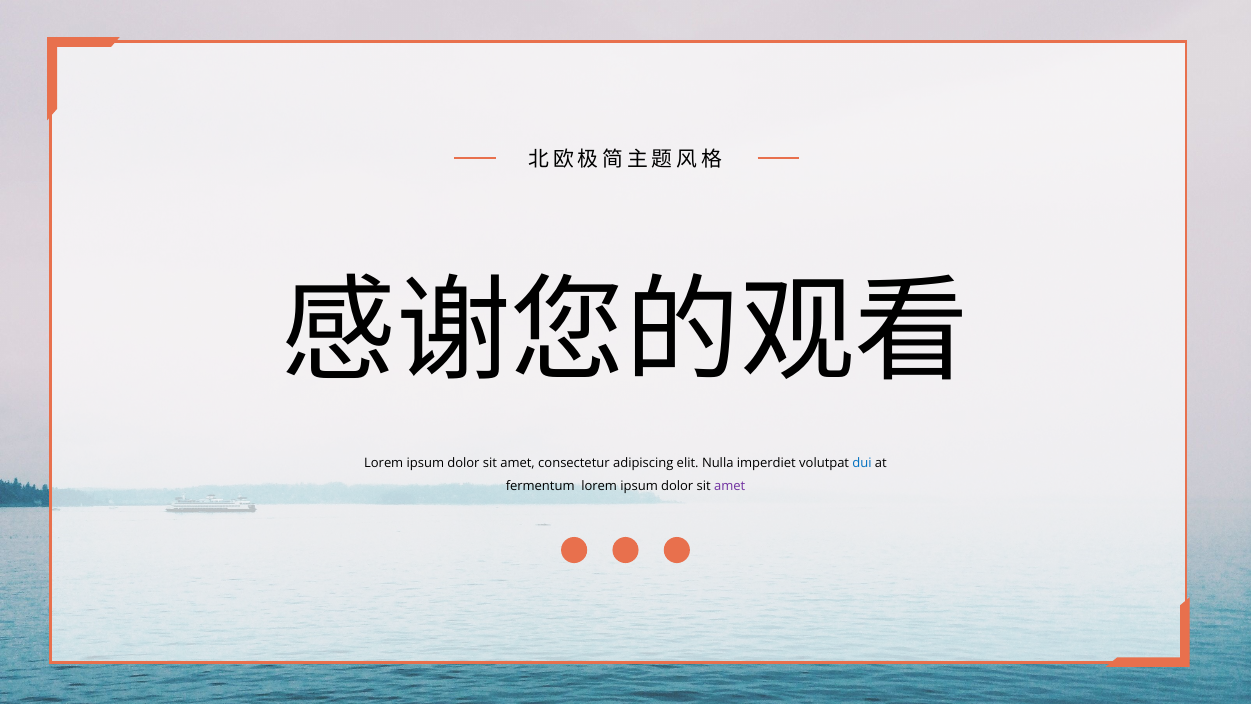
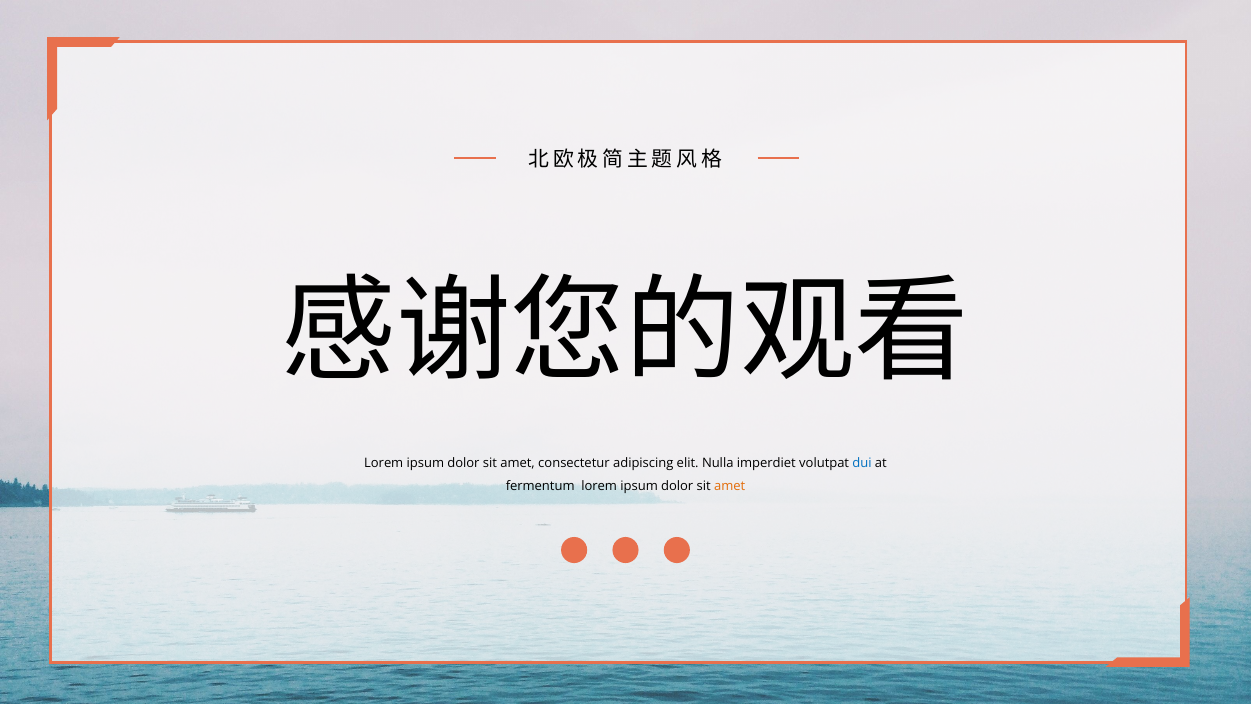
amet colour: purple -> orange (730, 486)
